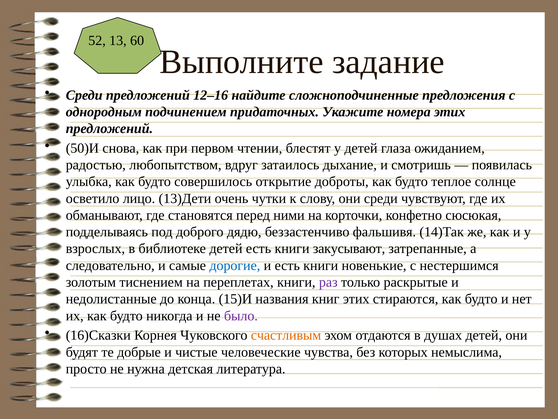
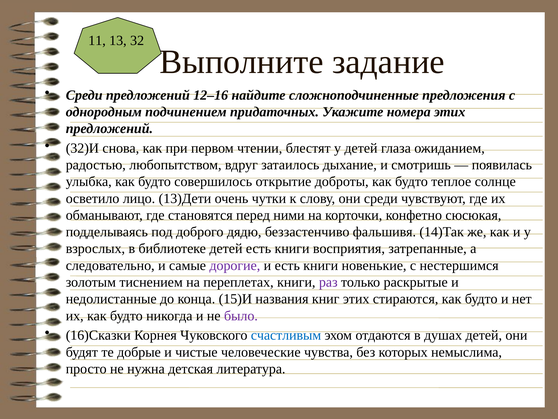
52: 52 -> 11 (97, 41)
60: 60 -> 32 (137, 41)
50)И: 50)И -> 32)И (82, 148)
закусывают: закусывают -> восприятия (349, 248)
дорогие colour: blue -> purple (235, 265)
счастливым colour: orange -> blue (286, 335)
